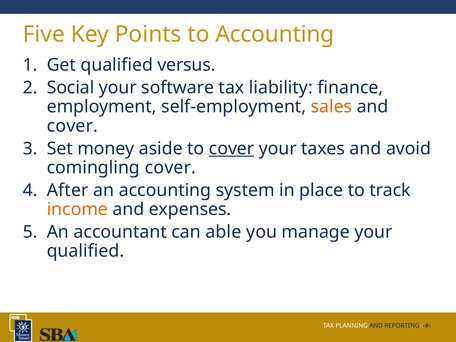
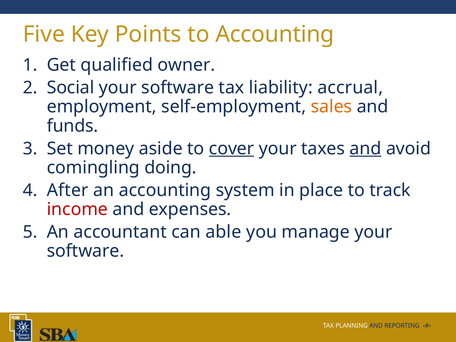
versus: versus -> owner (186, 65)
finance: finance -> accrual (350, 88)
cover: cover -> funds (73, 126)
and underline: none -> present (366, 149)
comingling cover: cover -> doing (171, 168)
income colour: orange -> red (77, 209)
qualified: qualified -> software (85, 251)
